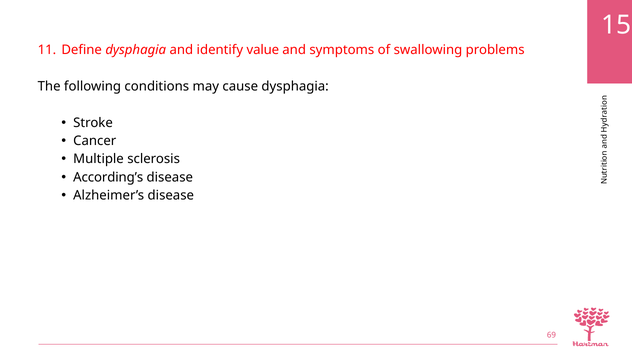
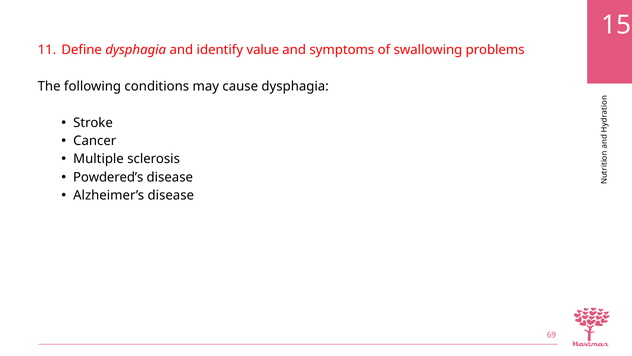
According’s: According’s -> Powdered’s (108, 177)
